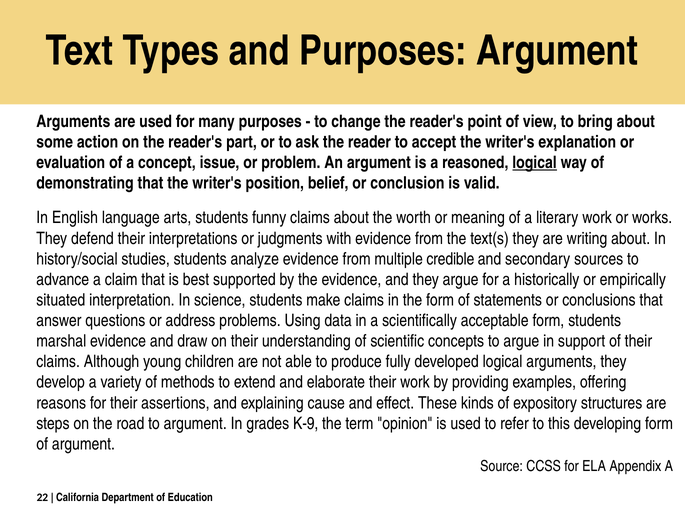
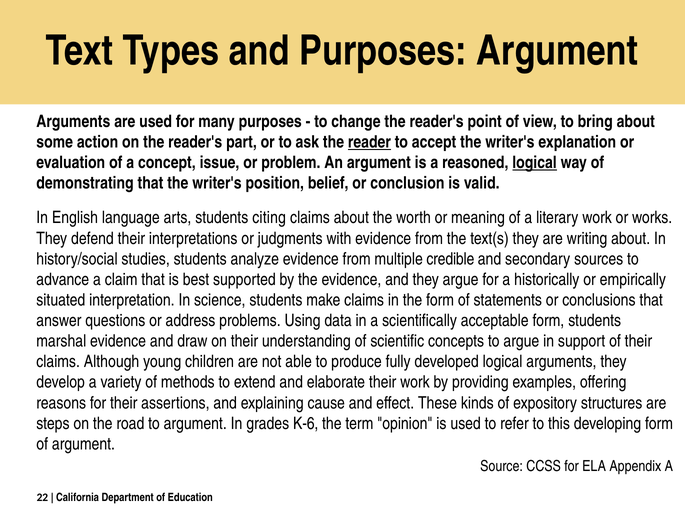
reader underline: none -> present (369, 142)
funny: funny -> citing (269, 218)
K-9: K-9 -> K-6 (306, 423)
